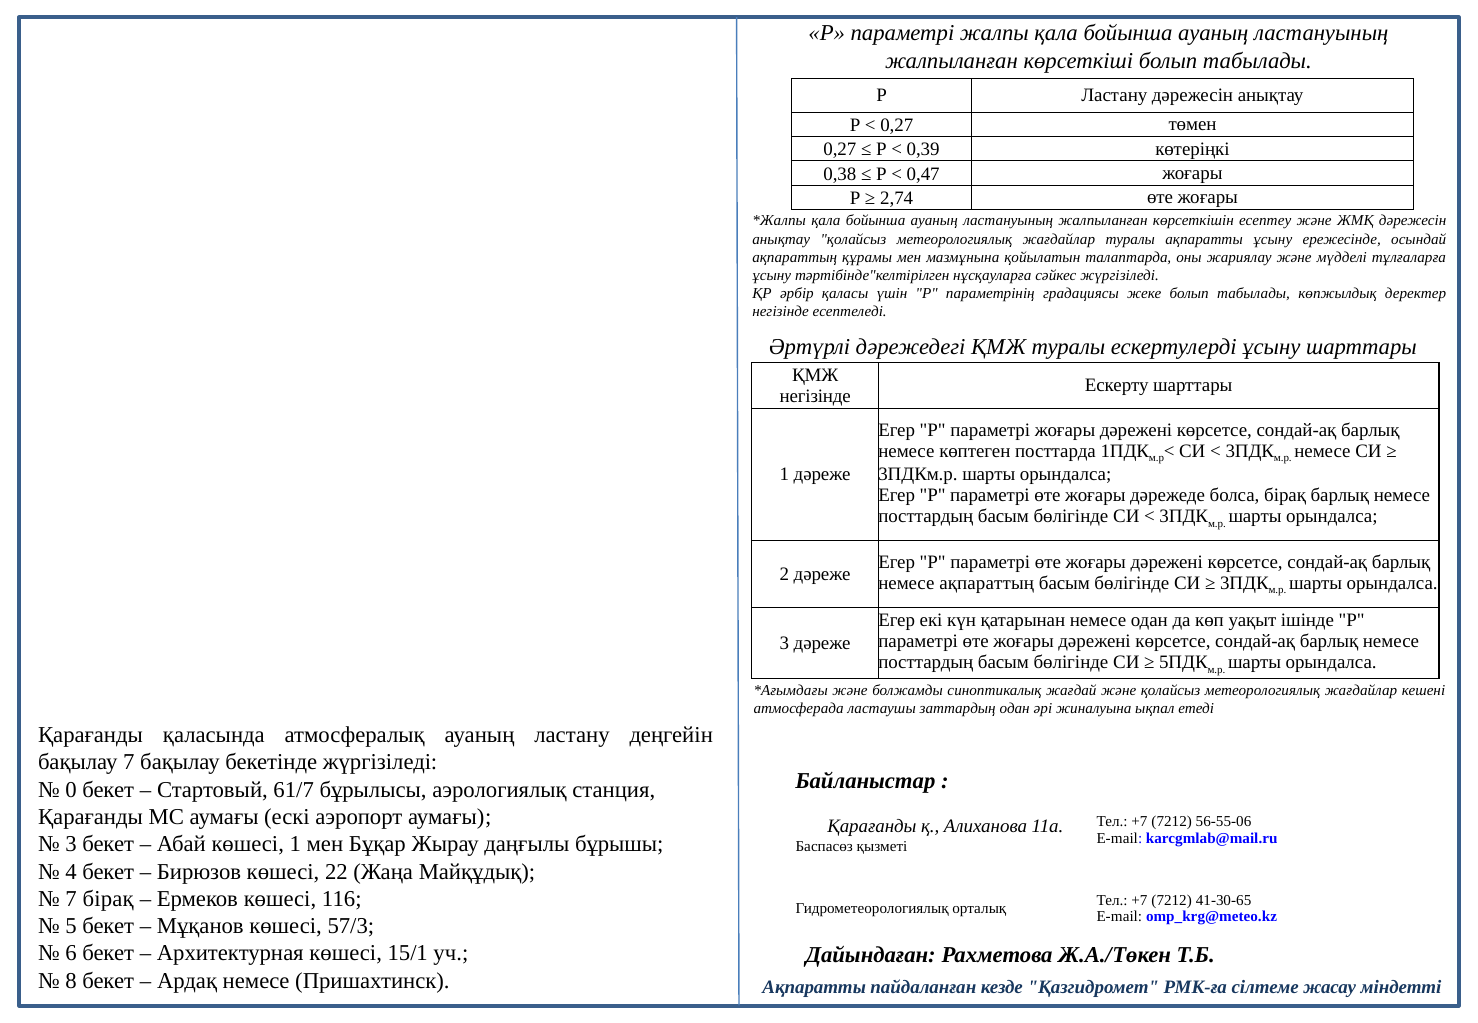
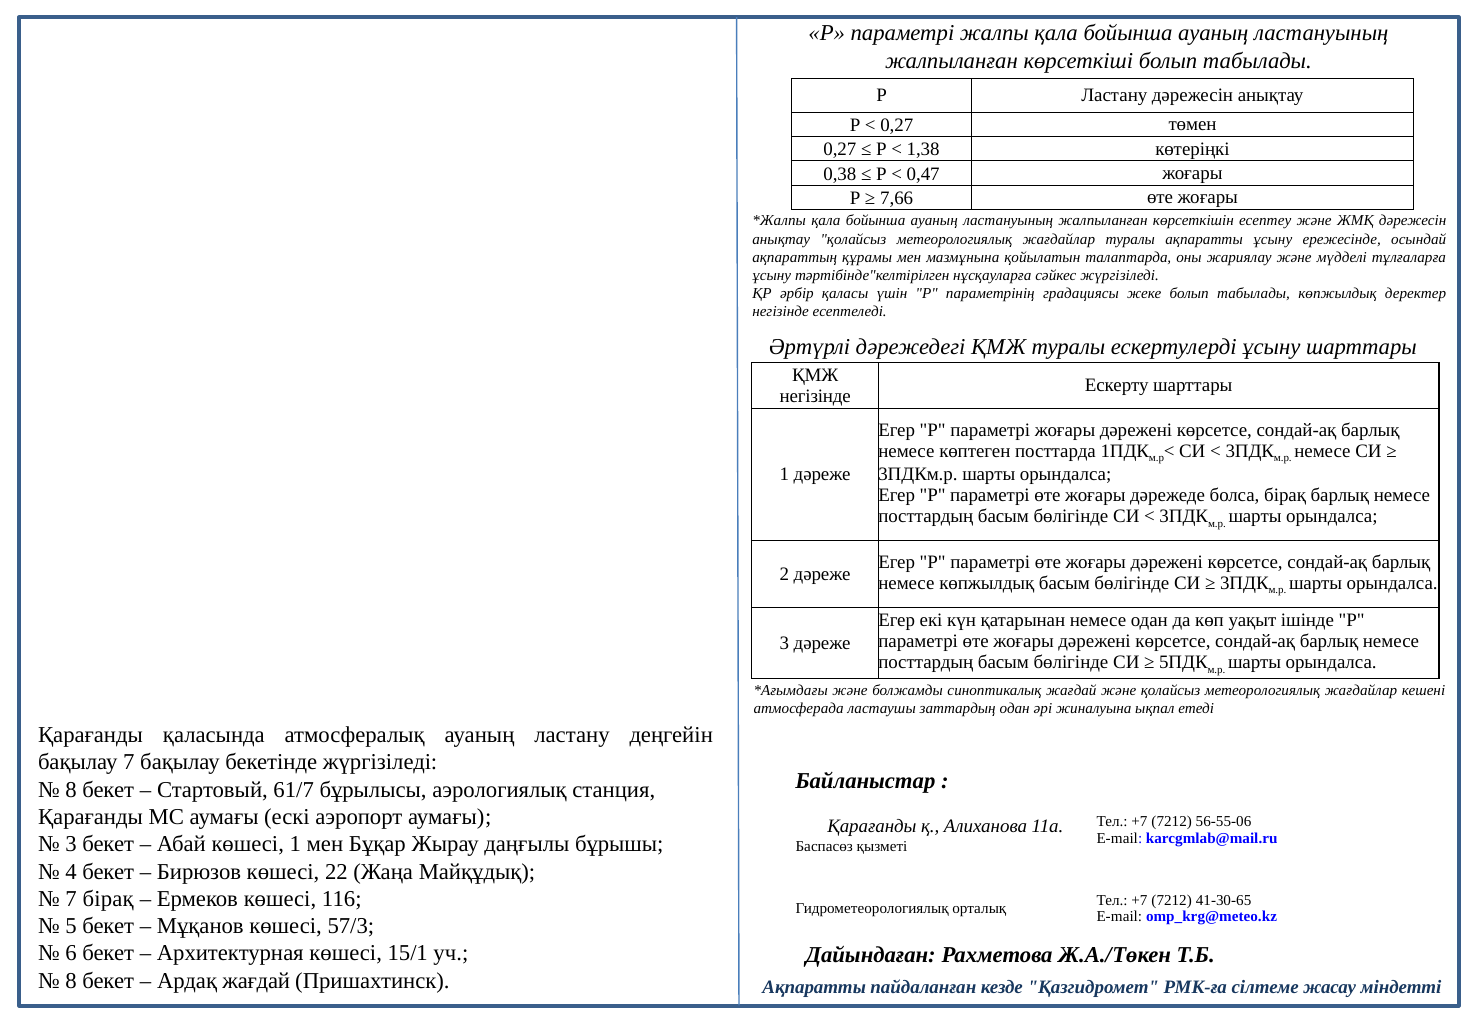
0,39: 0,39 -> 1,38 (923, 150)
2,74: 2,74 -> 7,66 (897, 198)
немесе ақпараттың: ақпараттың -> көпжылдық (987, 583)
0: 0 -> 8 (71, 790)
Ардақ немесе: немесе -> жағдай (256, 981)
